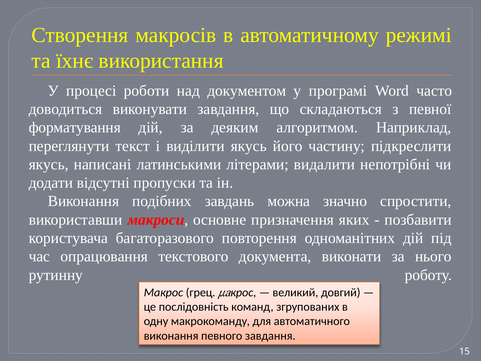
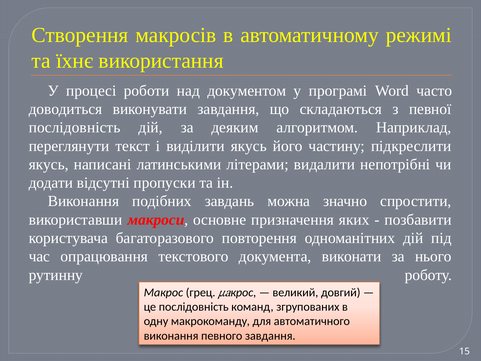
форматування: форматування -> послідовність (75, 127)
